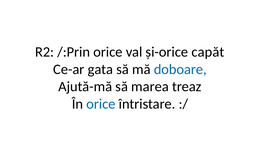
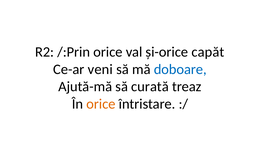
gata: gata -> veni (100, 69)
marea: marea -> curată (150, 87)
orice colour: blue -> orange (101, 104)
